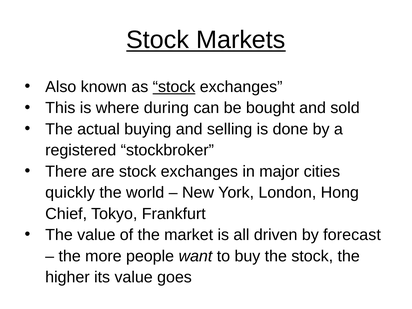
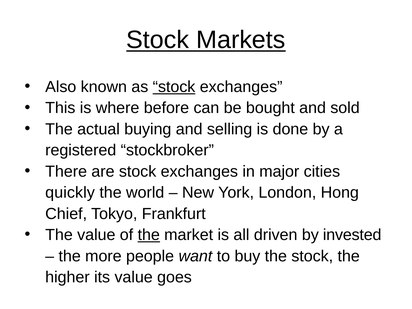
during: during -> before (166, 108)
the underline: none -> present (149, 235)
forecast: forecast -> invested (352, 235)
